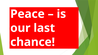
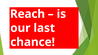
Peace: Peace -> Reach (28, 14)
